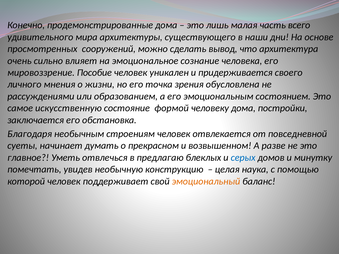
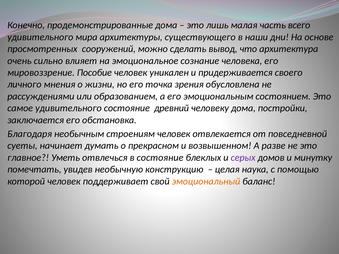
самое искусственную: искусственную -> удивительного (68, 108)
формой: формой -> древний (172, 108)
в предлагаю: предлагаю -> состояние (160, 158)
серых colour: blue -> purple (243, 158)
